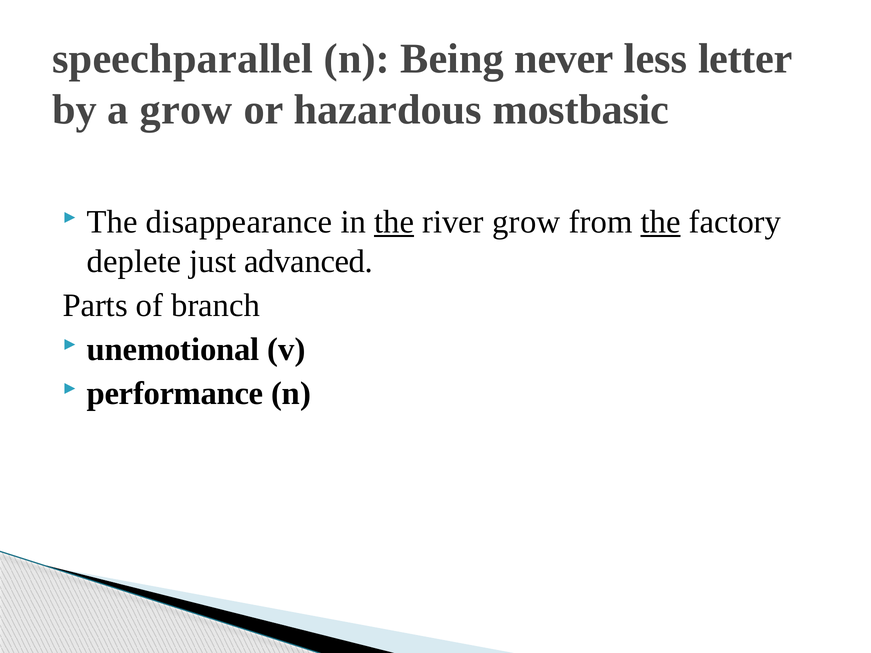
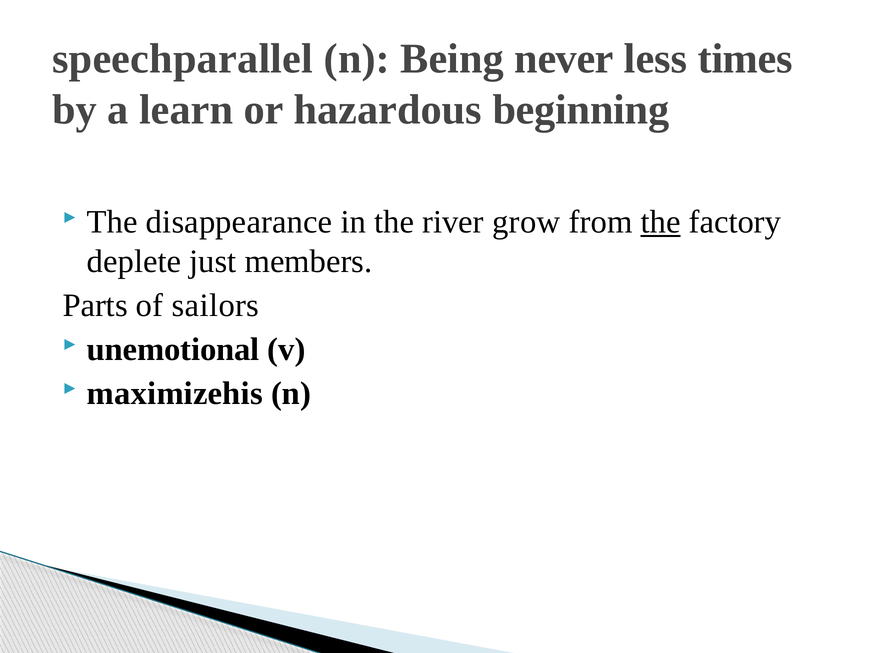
letter: letter -> times (745, 59)
a grow: grow -> learn (186, 110)
mostbasic: mostbasic -> beginning (581, 110)
the underline: present -> none (394, 222)
advanced: advanced -> members (308, 261)
branch: branch -> sailors (216, 305)
performance: performance -> maximizehis (175, 394)
